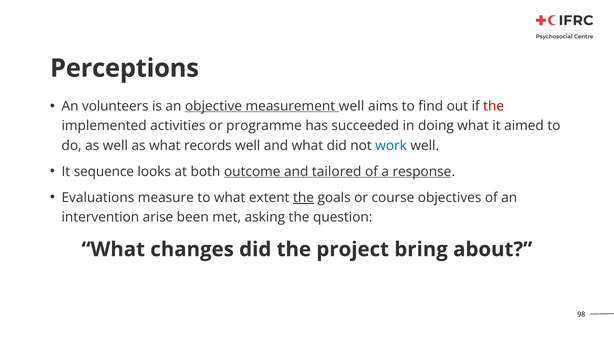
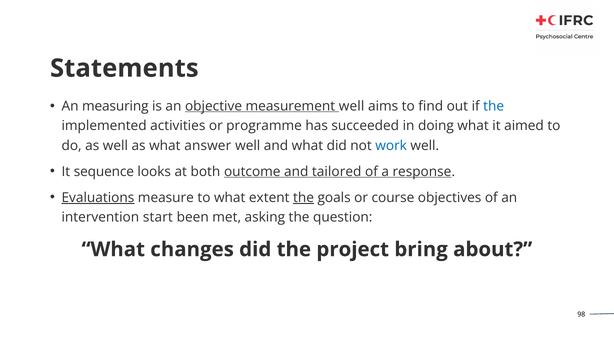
Perceptions: Perceptions -> Statements (124, 68)
volunteers: volunteers -> measuring (115, 106)
the colour: red -> blue (494, 106)
records: records -> answer (208, 146)
Evaluations underline: none -> present (98, 198)
arise: arise -> start (158, 218)
